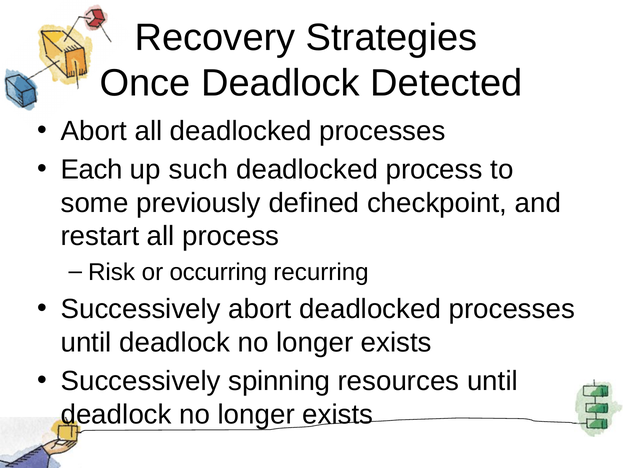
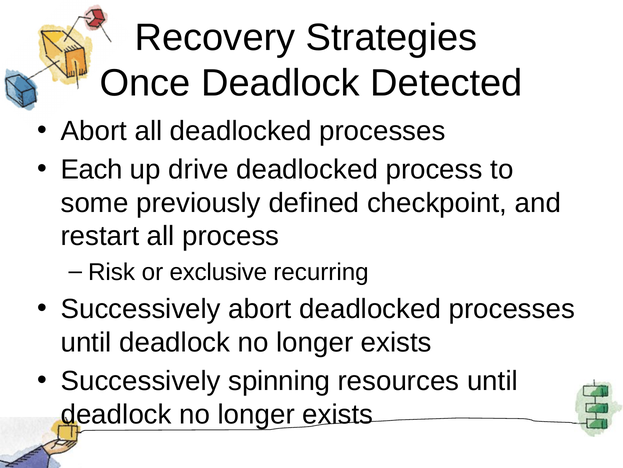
such: such -> drive (198, 169)
occurring: occurring -> exclusive (218, 272)
